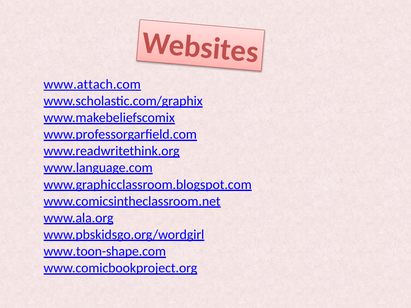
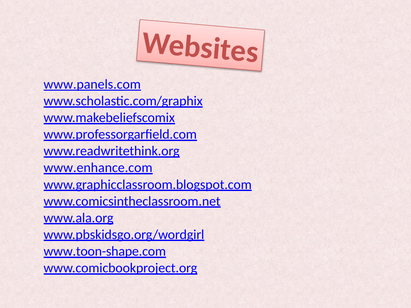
www.attach.com: www.attach.com -> www.panels.com (92, 84)
www.language.com: www.language.com -> www.enhance.com (98, 168)
